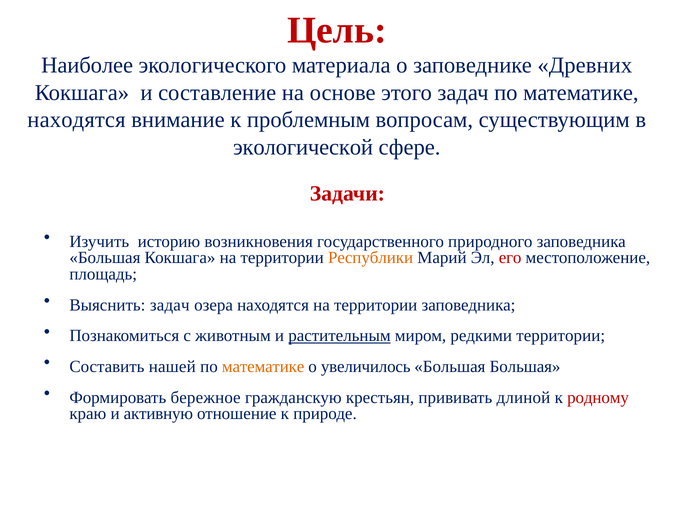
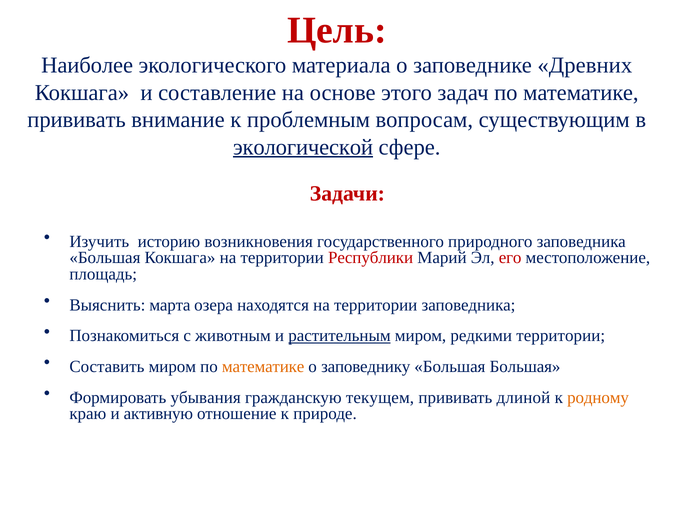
находятся: находятся -> прививать (77, 120)
экологической underline: none -> present (303, 147)
Республики colour: orange -> red (371, 257)
Выяснить задач: задач -> марта (170, 305)
Составить нашей: нашей -> миром (172, 366)
увеличилось: увеличилось -> заповеднику (366, 366)
бережное: бережное -> убывания (206, 397)
крестьян: крестьян -> текущем (380, 397)
родному colour: red -> orange (598, 397)
